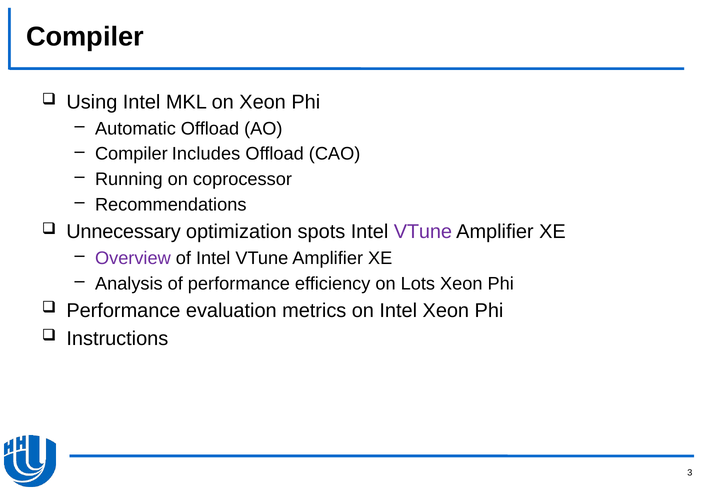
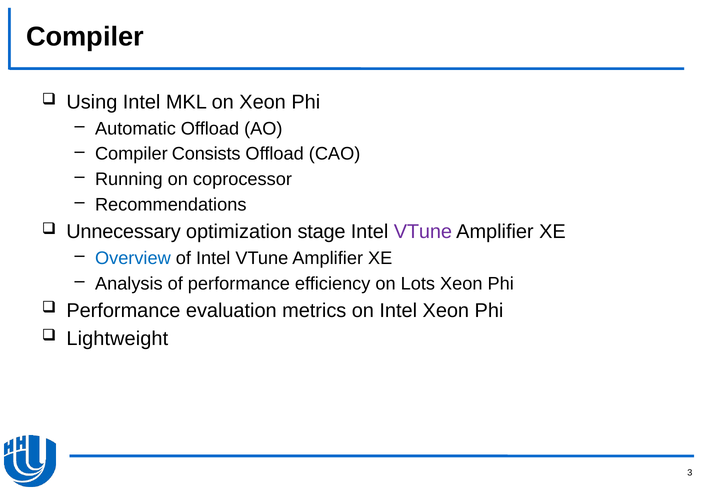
Includes: Includes -> Consists (206, 154)
spots: spots -> stage (322, 232)
Overview colour: purple -> blue (133, 258)
Instructions: Instructions -> Lightweight (117, 339)
